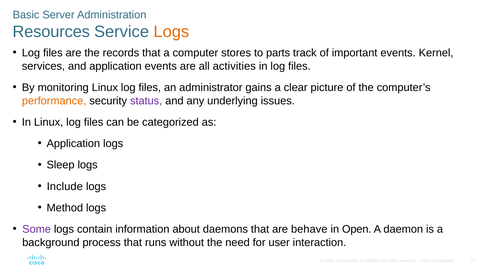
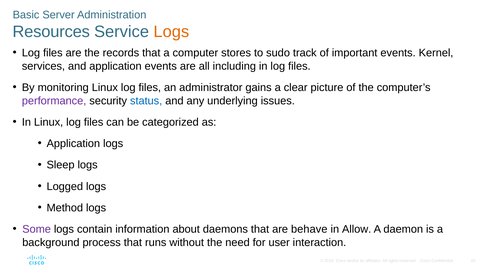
parts: parts -> sudo (278, 53)
activities: activities -> including (234, 66)
performance colour: orange -> purple (54, 101)
status colour: purple -> blue (146, 101)
Include: Include -> Logged (65, 186)
Open: Open -> Allow (357, 229)
